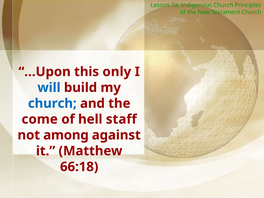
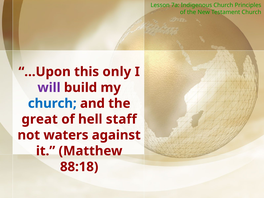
will colour: blue -> purple (49, 88)
come: come -> great (40, 119)
among: among -> waters (66, 135)
66:18: 66:18 -> 88:18 (79, 167)
